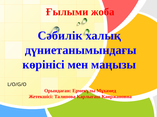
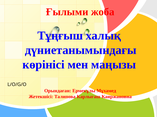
Сәбилік: Сәбилік -> Тұңғыш (60, 36)
